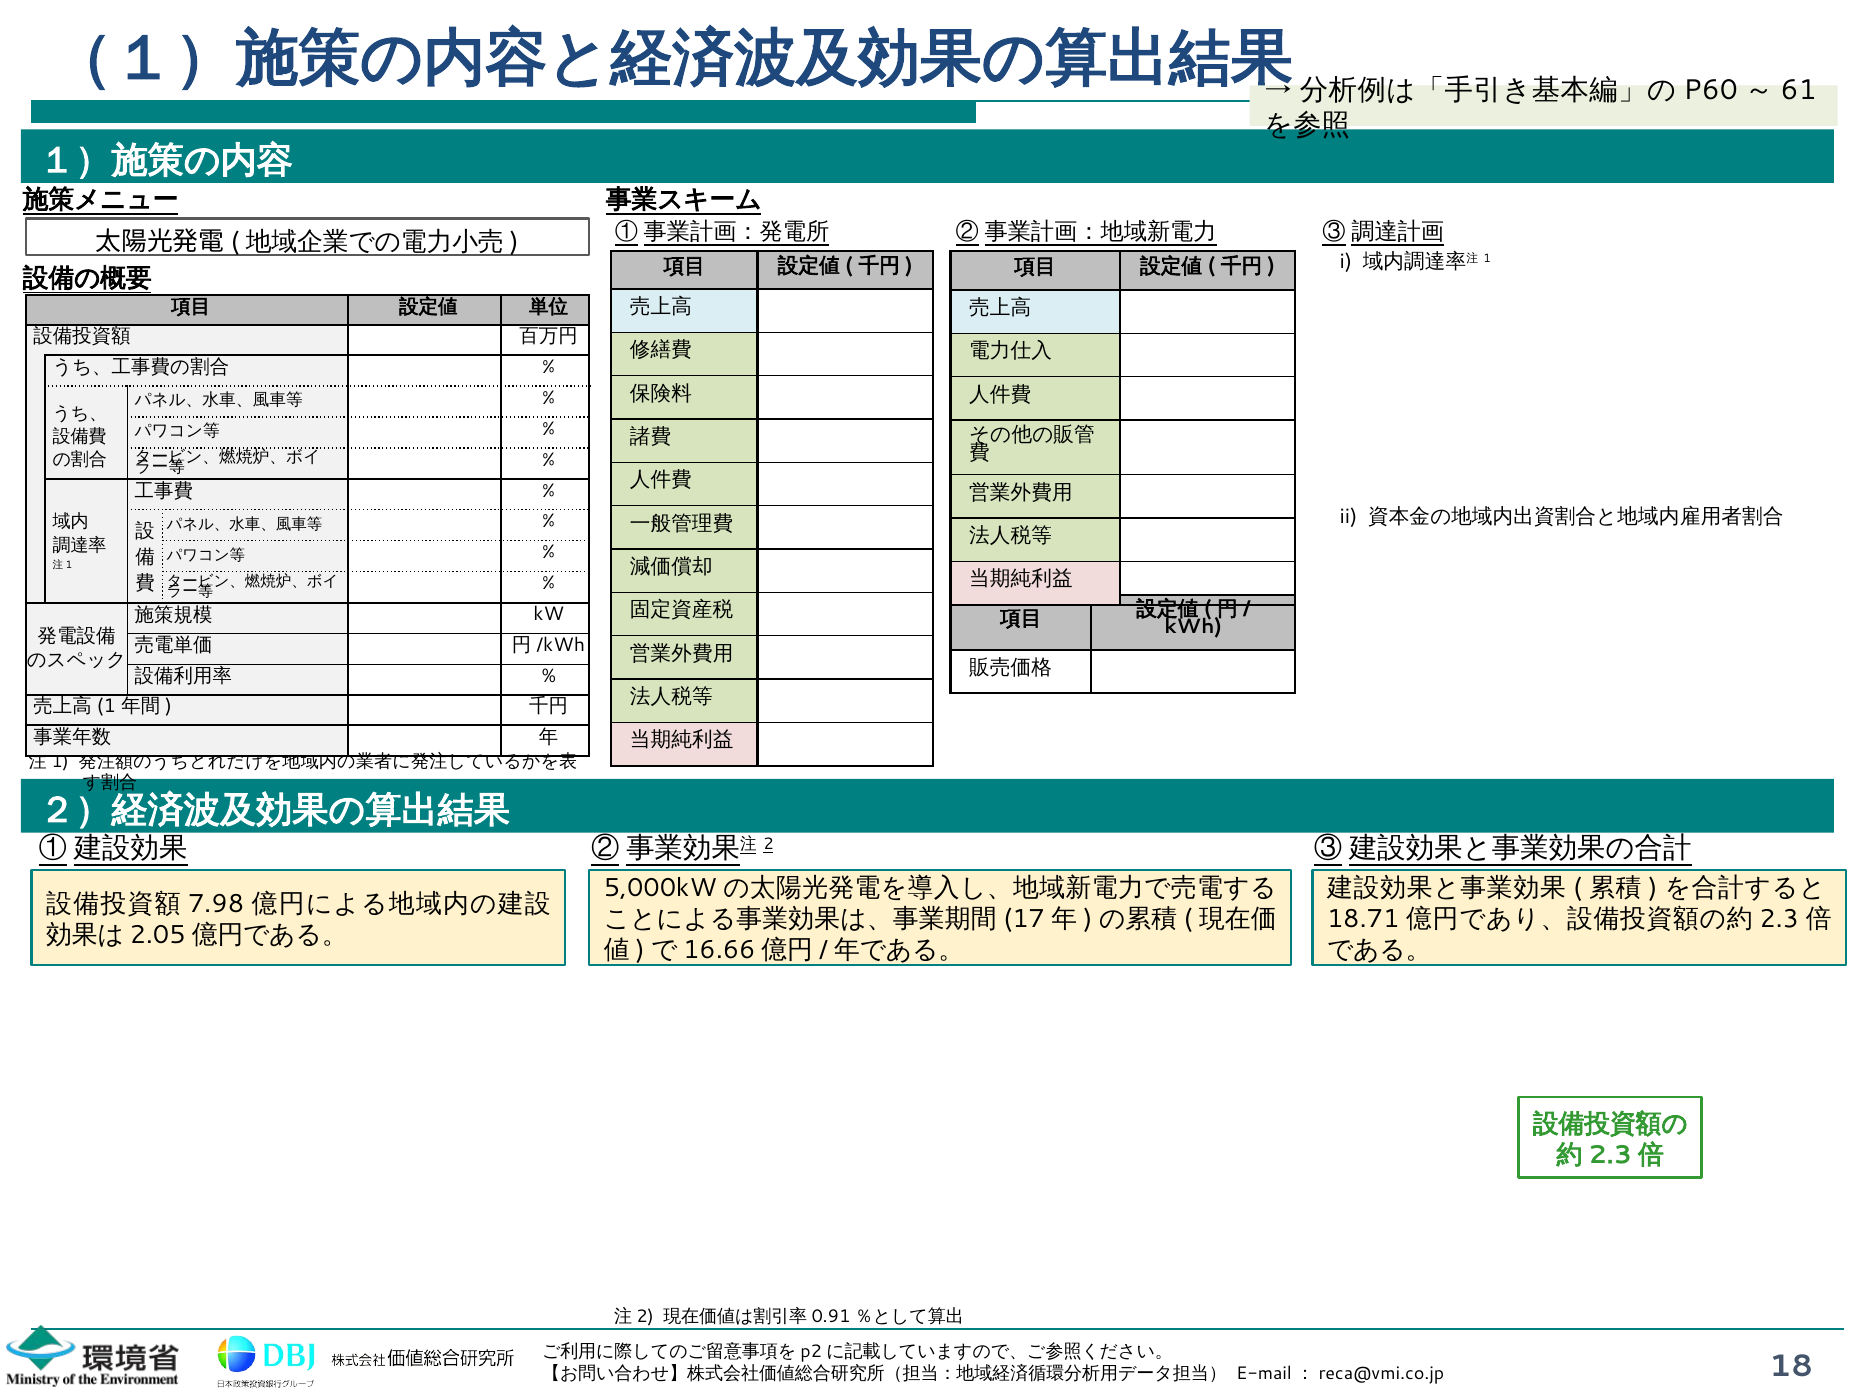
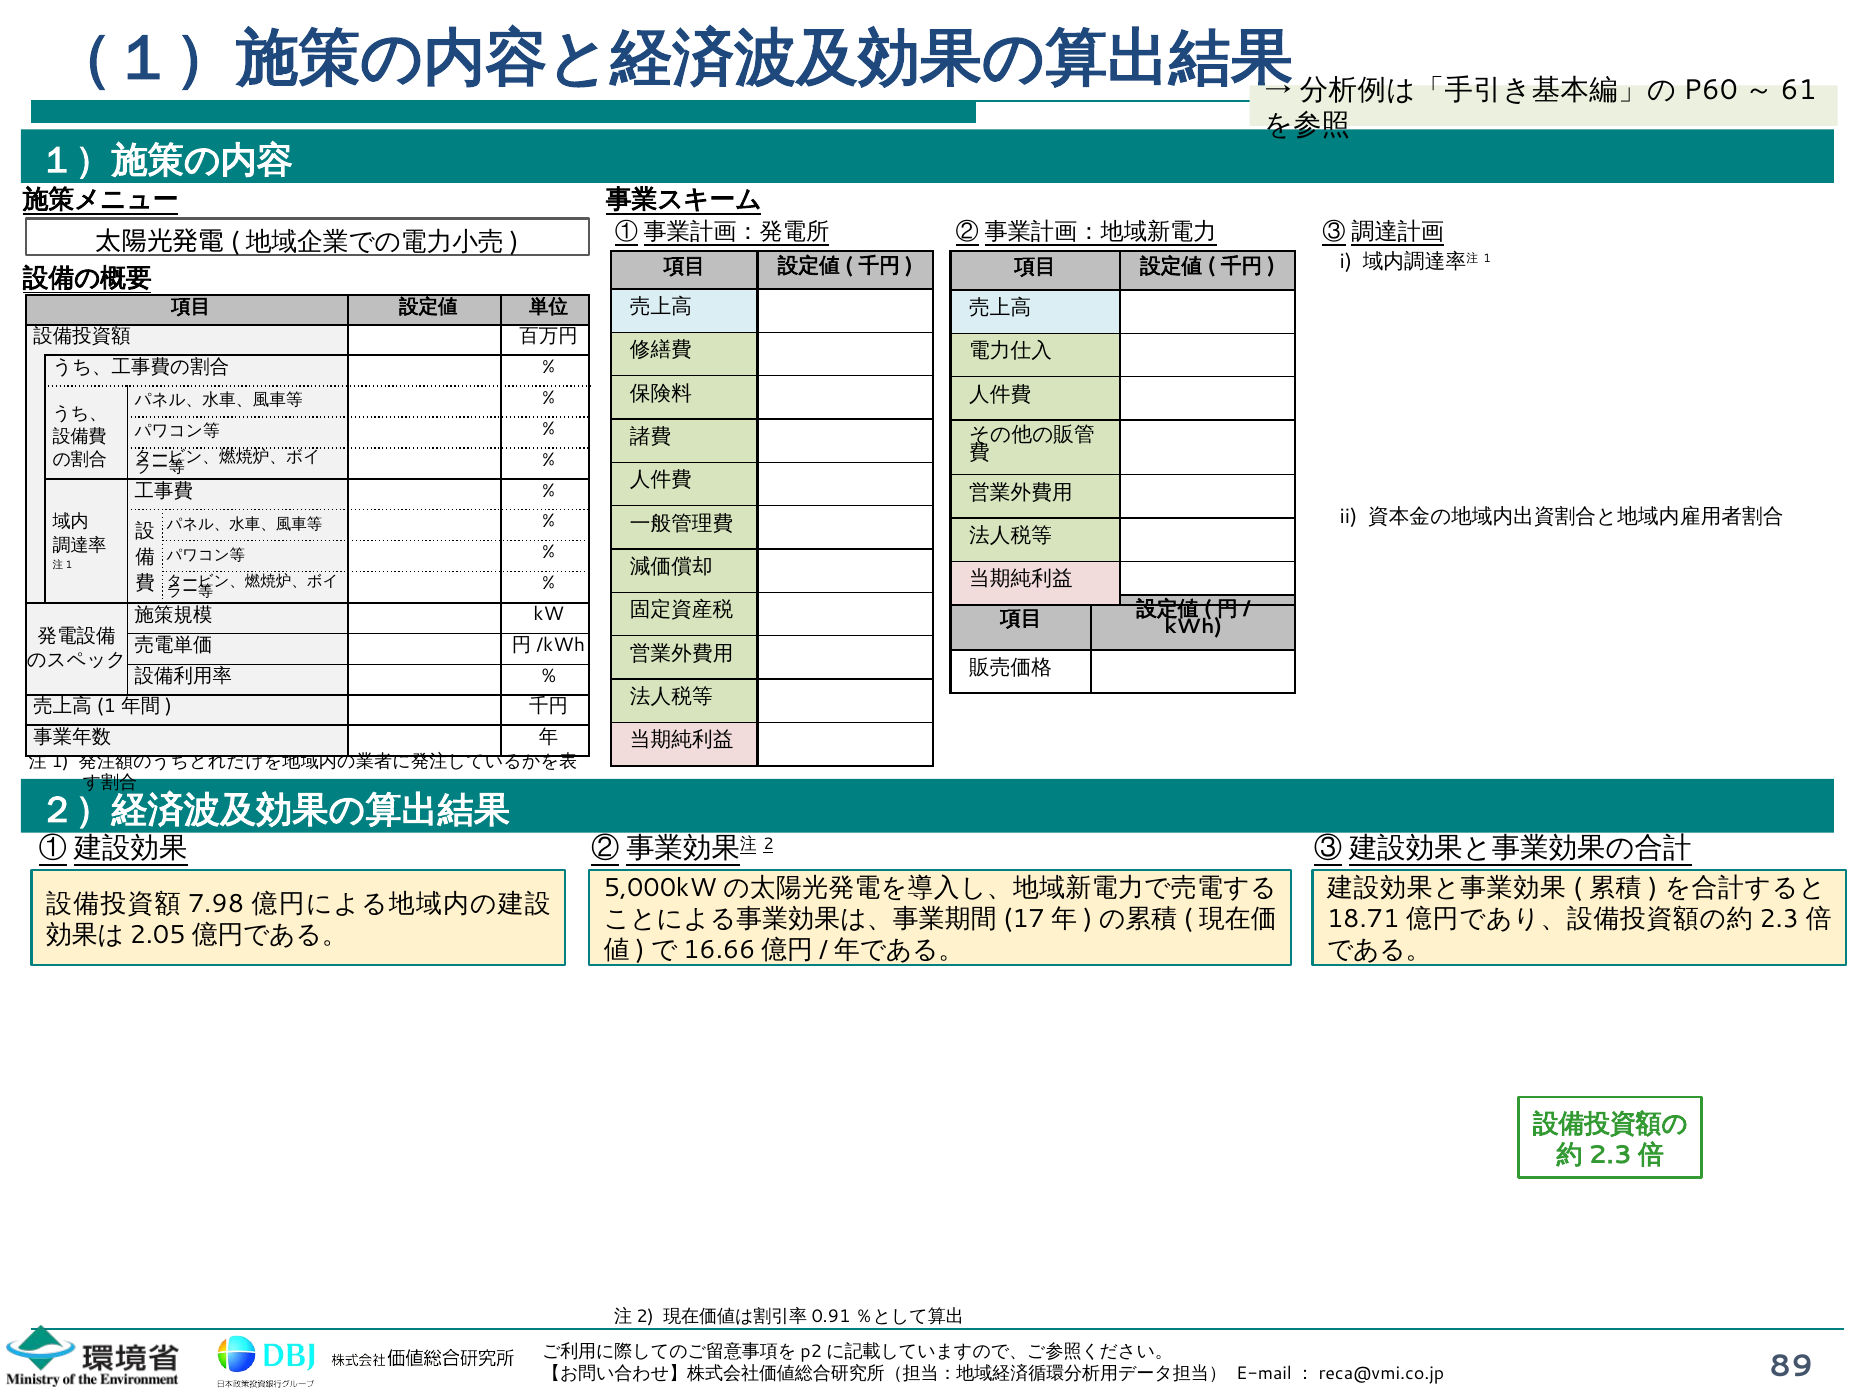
18: 18 -> 89 (1791, 1367)
